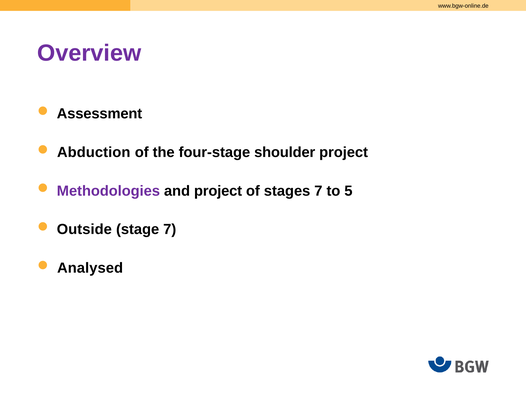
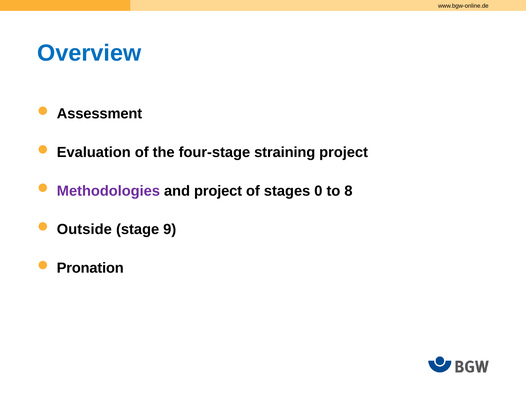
Overview colour: purple -> blue (89, 53)
Abduction: Abduction -> Evaluation (94, 152)
shoulder: shoulder -> straining (285, 152)
stages 7: 7 -> 0 (318, 191)
5: 5 -> 8 (348, 191)
stage 7: 7 -> 9 (170, 229)
Analysed: Analysed -> Pronation (90, 268)
